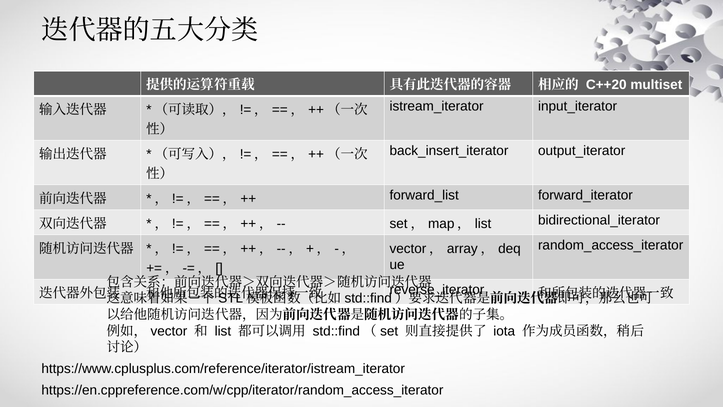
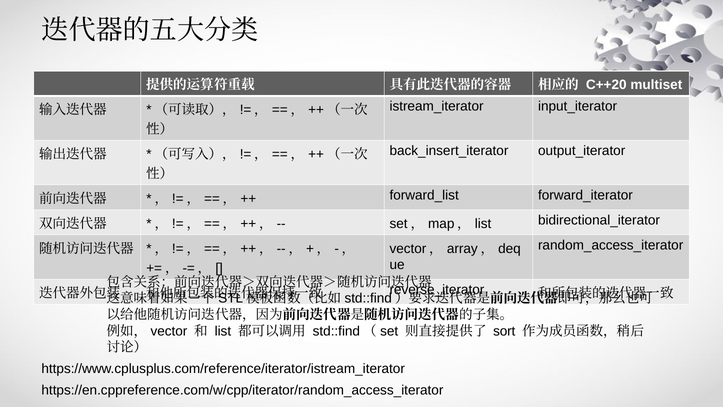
iota: iota -> sort (504, 331)
